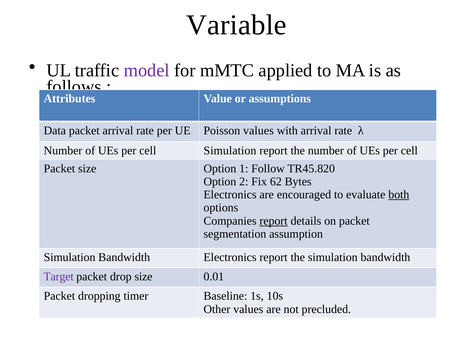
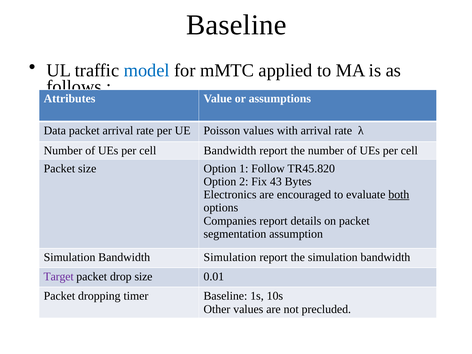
Variable: Variable -> Baseline (236, 25)
model colour: purple -> blue (147, 71)
cell Simulation: Simulation -> Bandwidth (230, 151)
62: 62 -> 43 (276, 182)
report underline: present -> none (274, 221)
Bandwidth Electronics: Electronics -> Simulation (230, 257)
